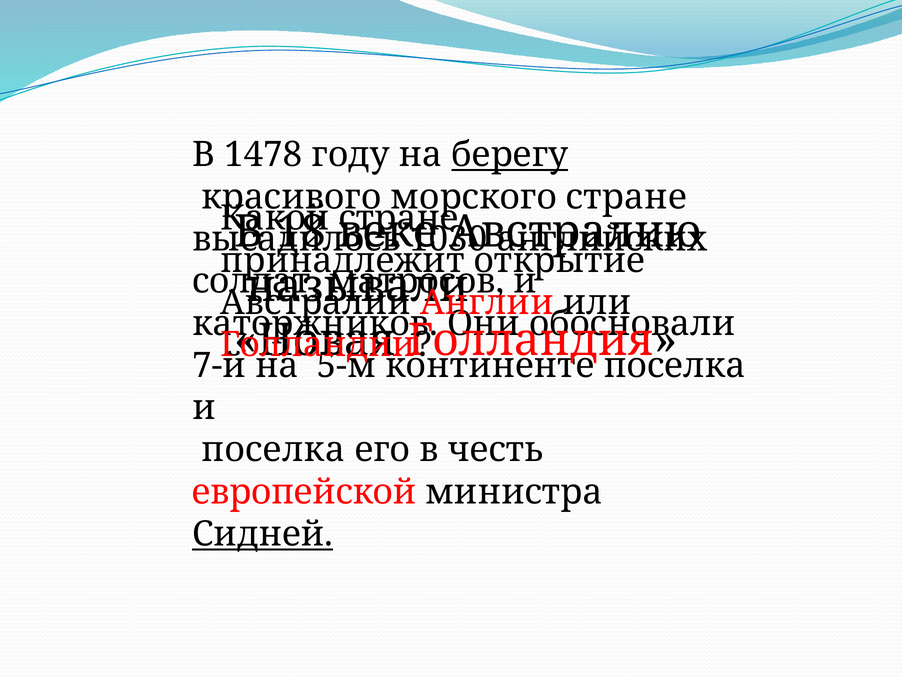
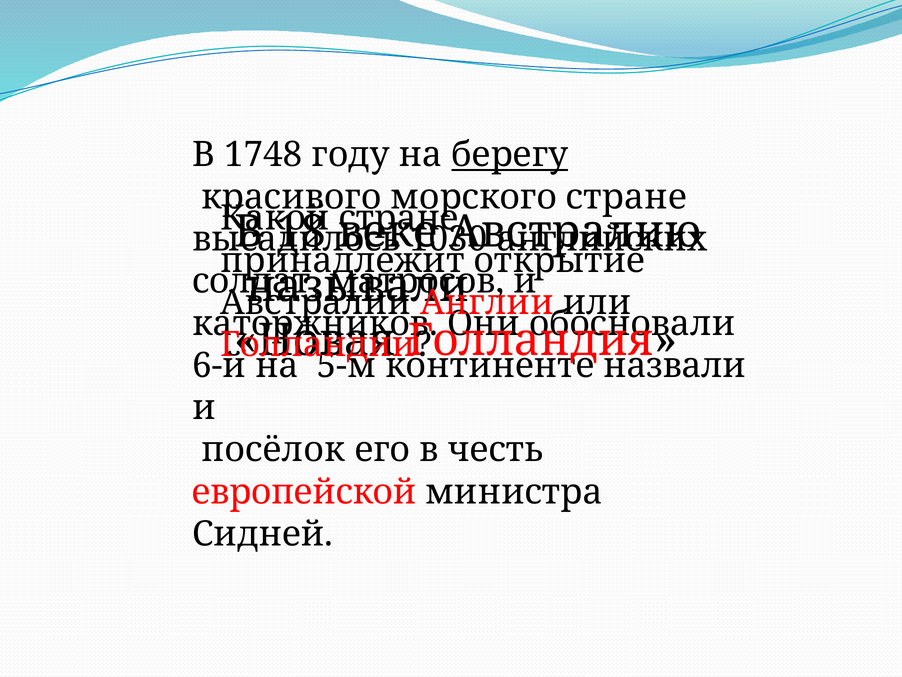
1478: 1478 -> 1748 (263, 155)
7-й: 7-й -> 6-й (219, 365)
поселка: поселка -> назвали (675, 365)
поселка: поселка -> посёлок (273, 450)
Сидней underline: present -> none (263, 534)
